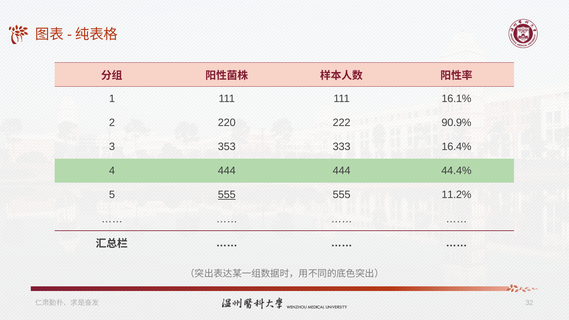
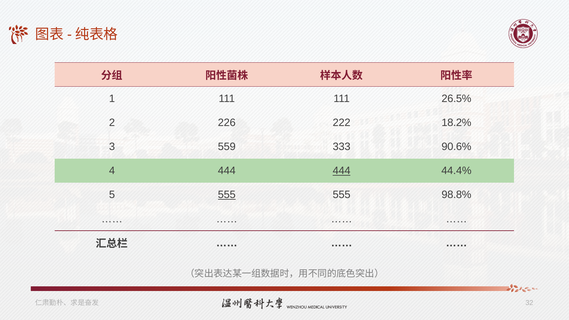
16.1%: 16.1% -> 26.5% (456, 99)
220: 220 -> 226 (227, 123)
90.9%: 90.9% -> 18.2% (456, 123)
353: 353 -> 559 (227, 147)
16.4%: 16.4% -> 90.6% (456, 147)
444 underline: none -> present (342, 171)
11.2%: 11.2% -> 98.8% (456, 195)
